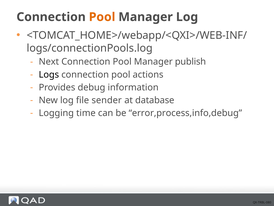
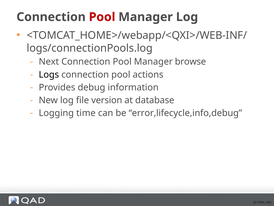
Pool colour: orange -> red (102, 17)
publish: publish -> browse (190, 62)
sender: sender -> version (107, 100)
error,process,info,debug: error,process,info,debug -> error,lifecycle,info,debug (185, 113)
